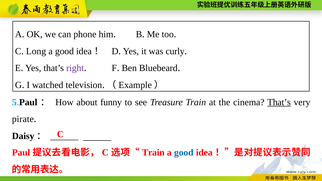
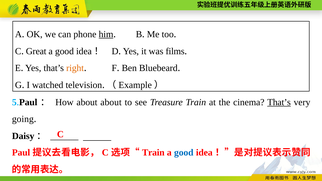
him underline: none -> present (106, 34)
Long: Long -> Great (36, 51)
curly: curly -> films (175, 51)
right colour: purple -> orange (75, 68)
about funny: funny -> about (111, 102)
pirate: pirate -> going (23, 119)
